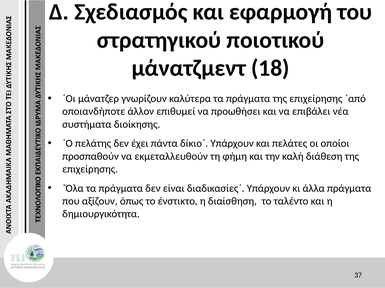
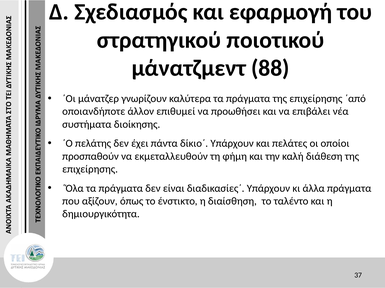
18: 18 -> 88 (270, 68)
